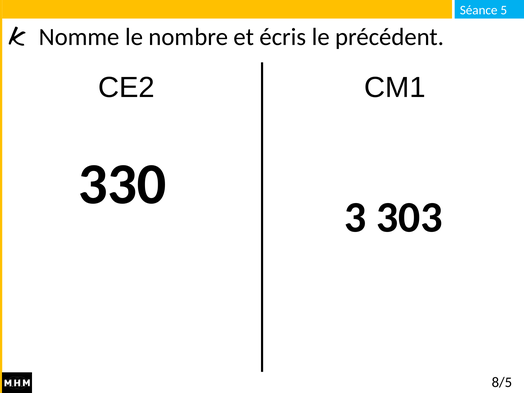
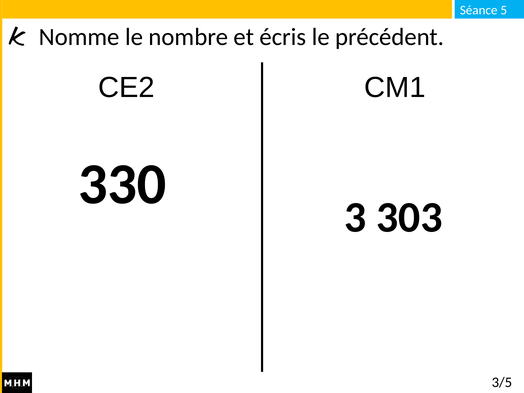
8/5: 8/5 -> 3/5 (502, 382)
